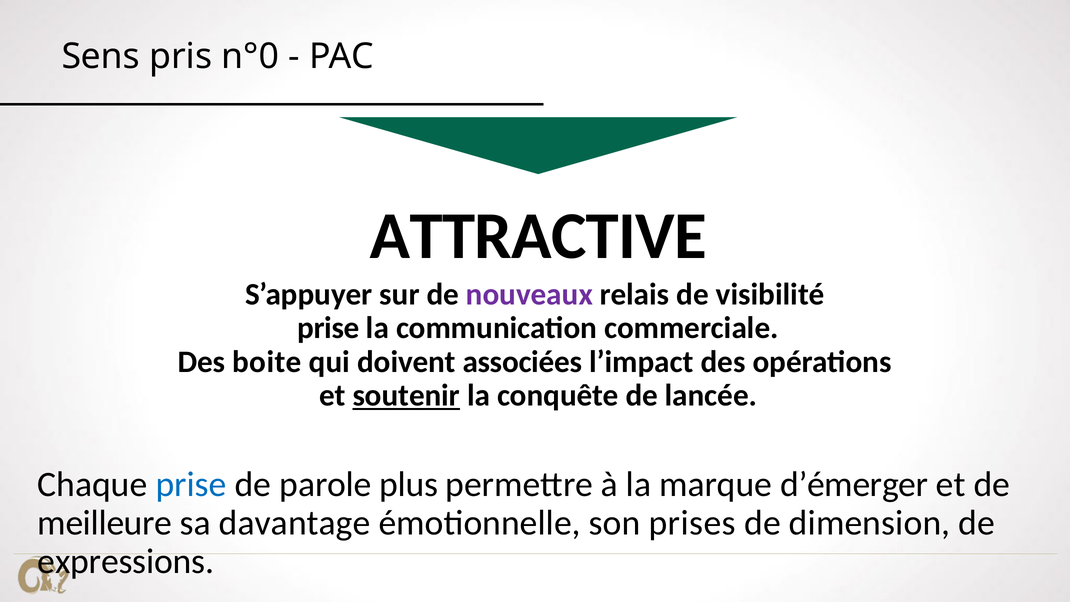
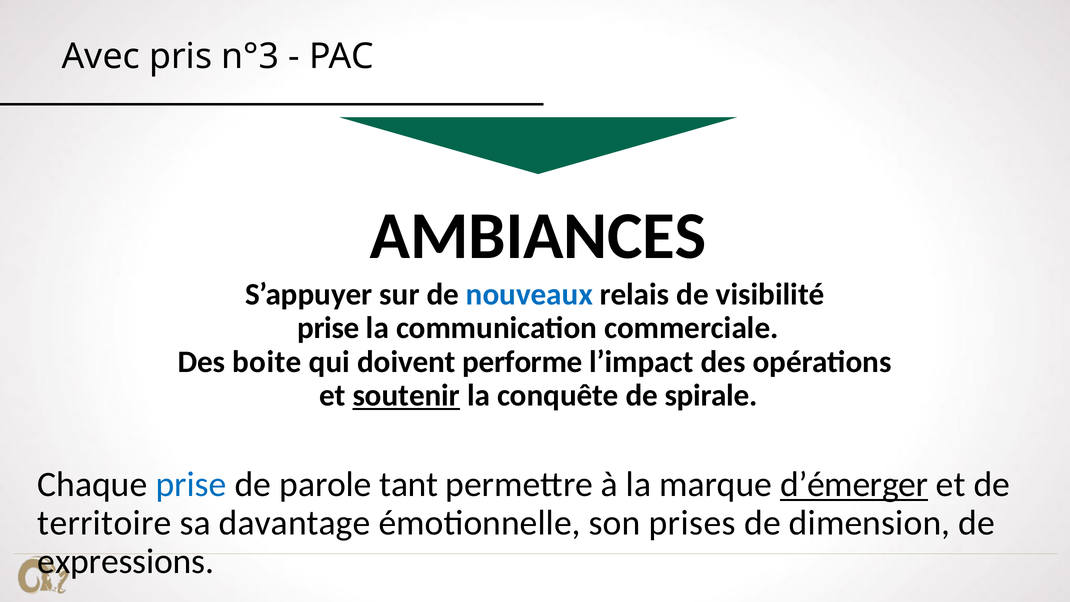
Sens: Sens -> Avec (101, 57)
n°0: n°0 -> n°3 (250, 57)
ATTRACTIVE: ATTRACTIVE -> AMBIANCES (538, 236)
nouveaux colour: purple -> blue (529, 294)
associées: associées -> performe (522, 362)
lancée: lancée -> spirale (711, 396)
plus: plus -> tant (409, 484)
d’émerger underline: none -> present (854, 484)
meilleure: meilleure -> territoire (104, 523)
